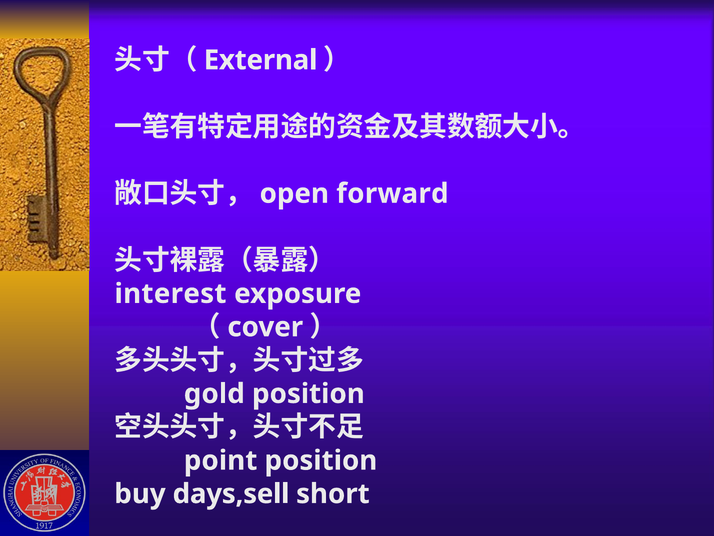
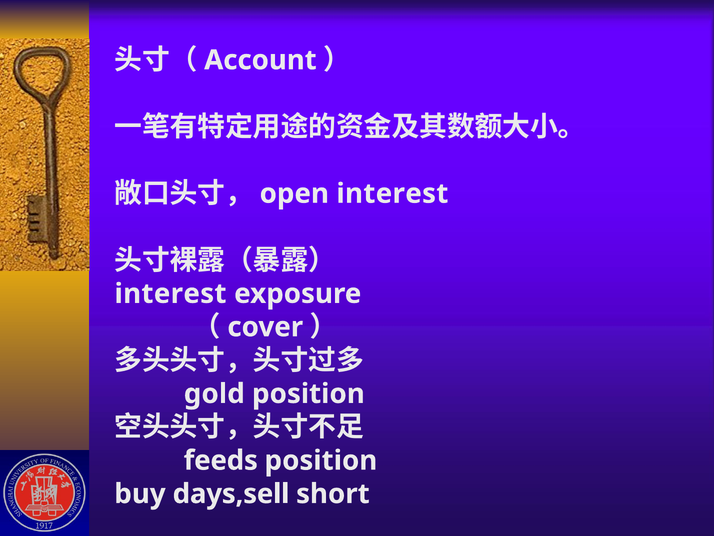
External: External -> Account (260, 60)
forward: forward -> interest (392, 193)
point: point -> feeds (221, 460)
